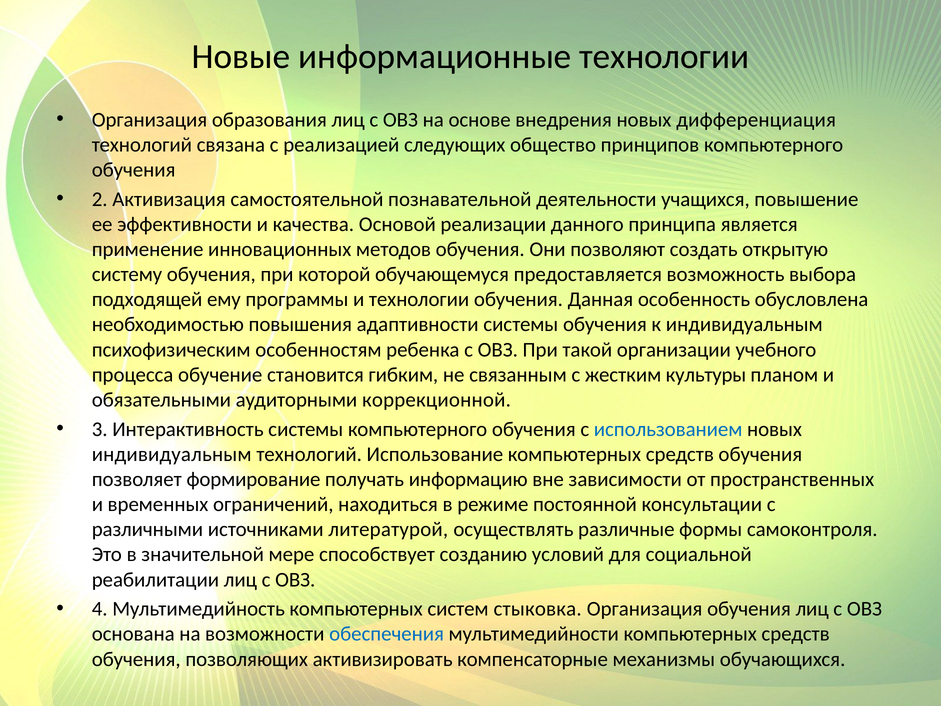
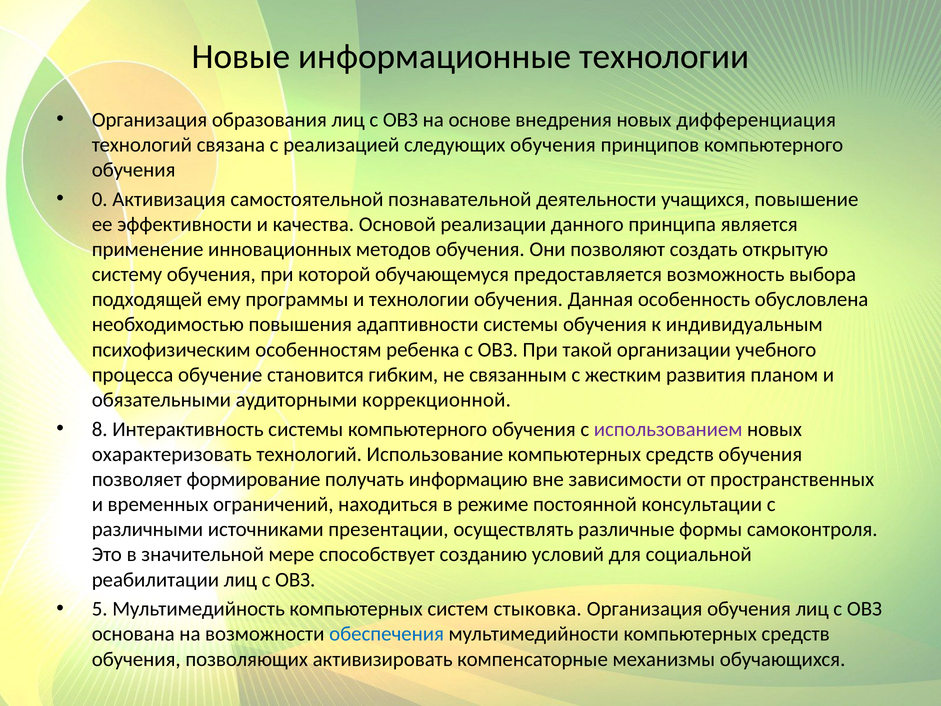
следующих общество: общество -> обучения (553, 145)
2: 2 -> 0 (100, 199)
культуры: культуры -> развития (706, 375)
3: 3 -> 8 (100, 429)
использованием colour: blue -> purple (668, 429)
индивидуальным: индивидуальным -> охарактеризовать (172, 454)
литературой: литературой -> презентации (388, 529)
4: 4 -> 5 (100, 609)
